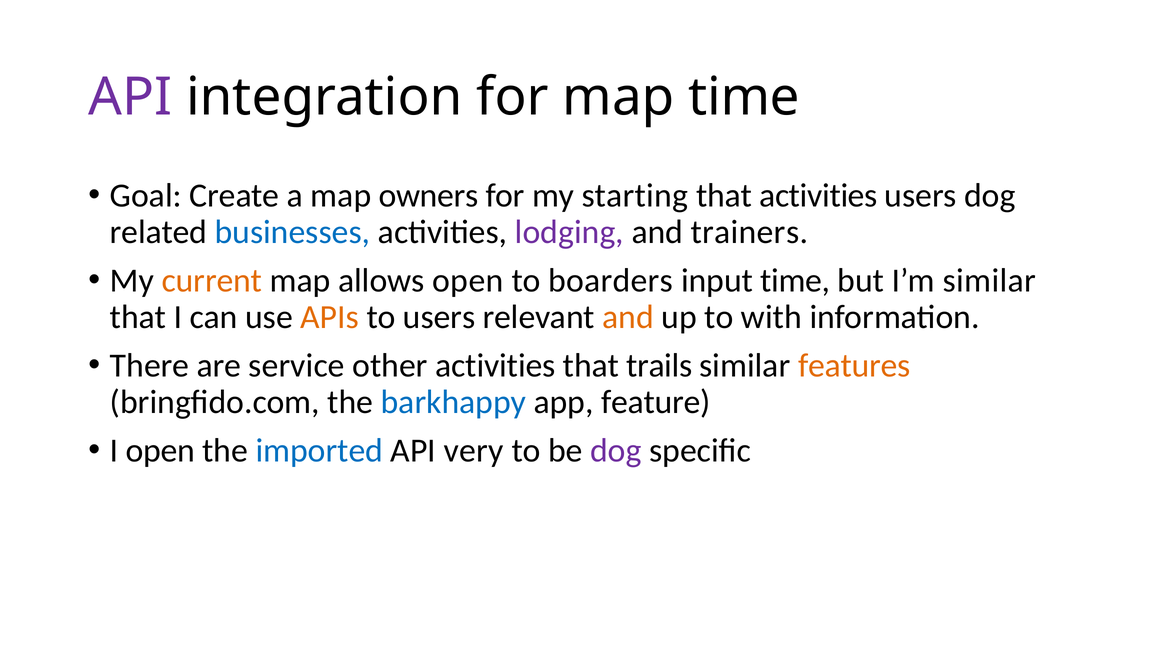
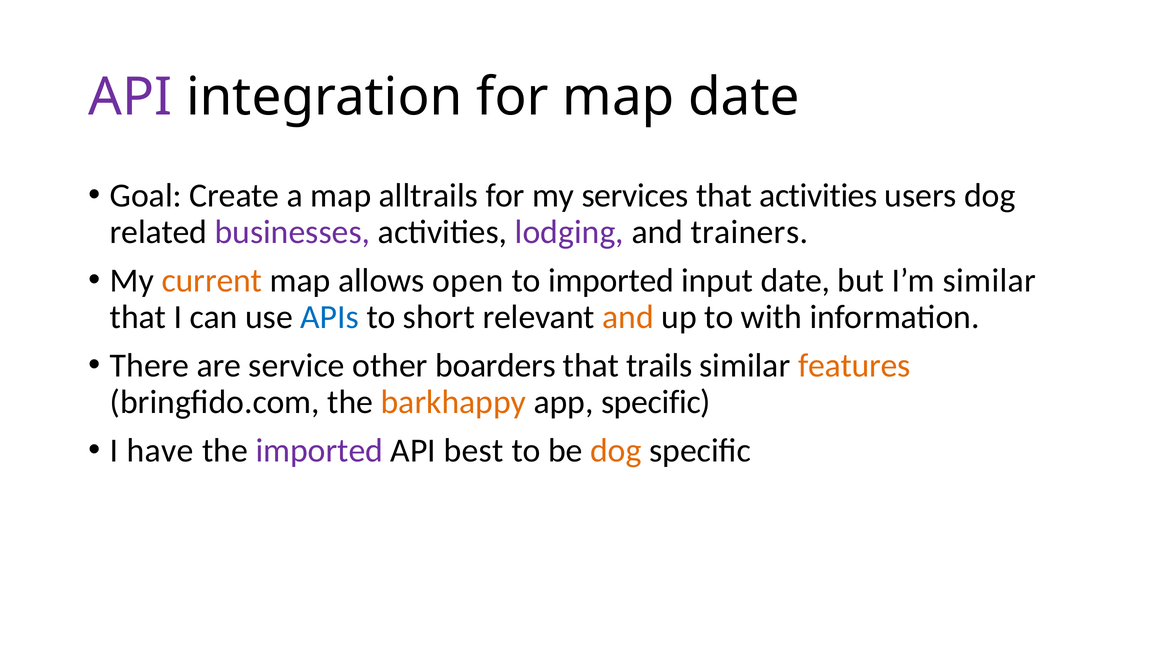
map time: time -> date (744, 97)
owners: owners -> alltrails (428, 196)
starting: starting -> services (635, 196)
businesses colour: blue -> purple (292, 232)
to boarders: boarders -> imported (611, 281)
input time: time -> date (795, 281)
APIs colour: orange -> blue (330, 317)
to users: users -> short (439, 317)
other activities: activities -> boarders (496, 366)
barkhappy colour: blue -> orange (453, 402)
app feature: feature -> specific (656, 402)
I open: open -> have (160, 451)
imported colour: blue -> purple (319, 451)
very: very -> best (474, 451)
dog colour: purple -> orange (616, 451)
